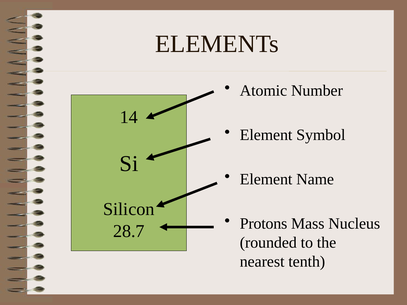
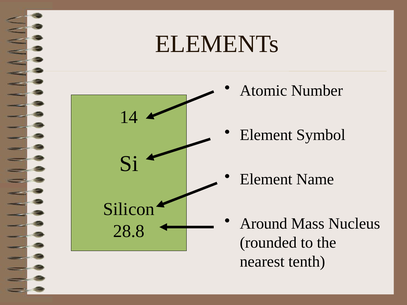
Protons: Protons -> Around (264, 224)
28.7: 28.7 -> 28.8 (129, 231)
